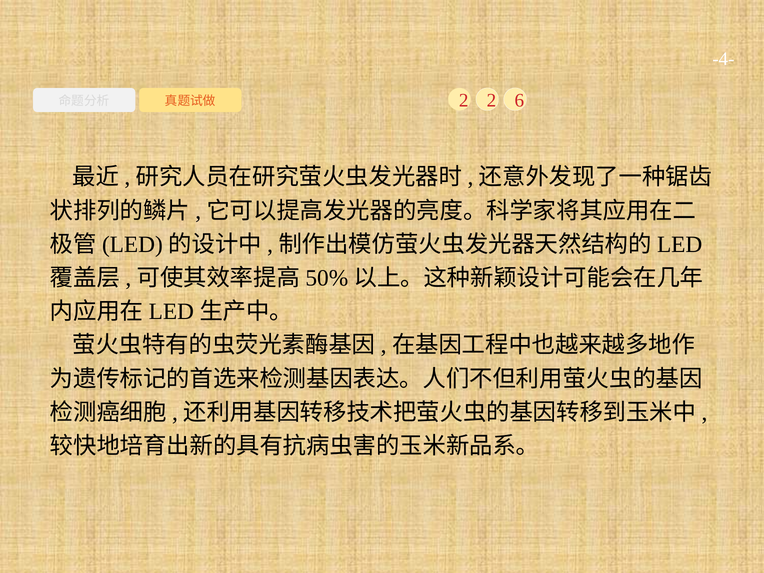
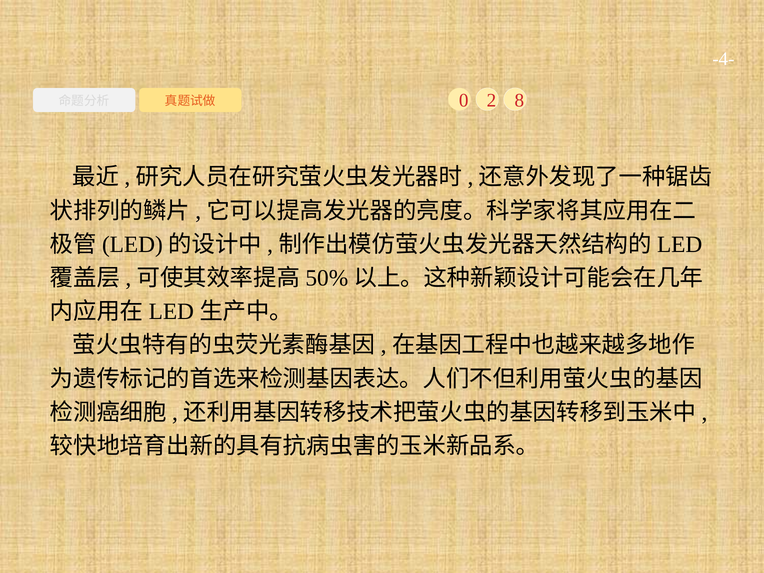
2: 2 -> 0 (464, 101)
6: 6 -> 8 (519, 101)
